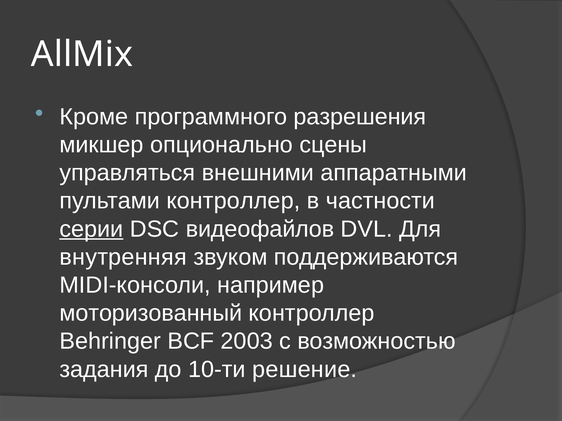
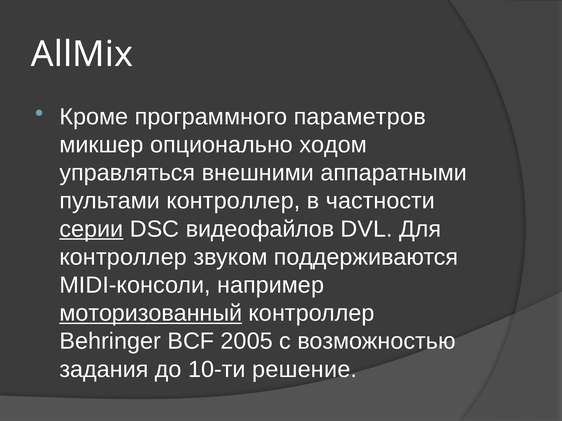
разрешения: разрешения -> параметров (360, 117)
сцены: сцены -> ходом (333, 145)
внутренняя: внутренняя -> контроллер (123, 257)
моторизованный underline: none -> present (151, 314)
2003: 2003 -> 2005 (247, 342)
